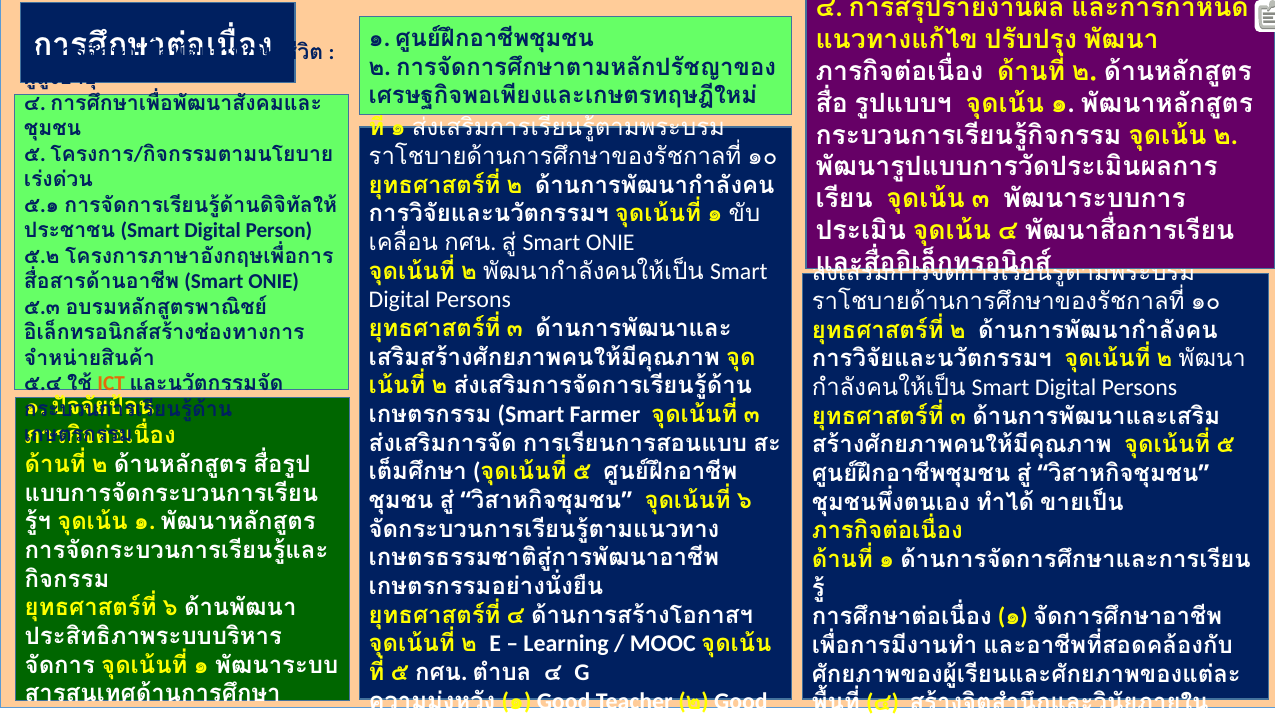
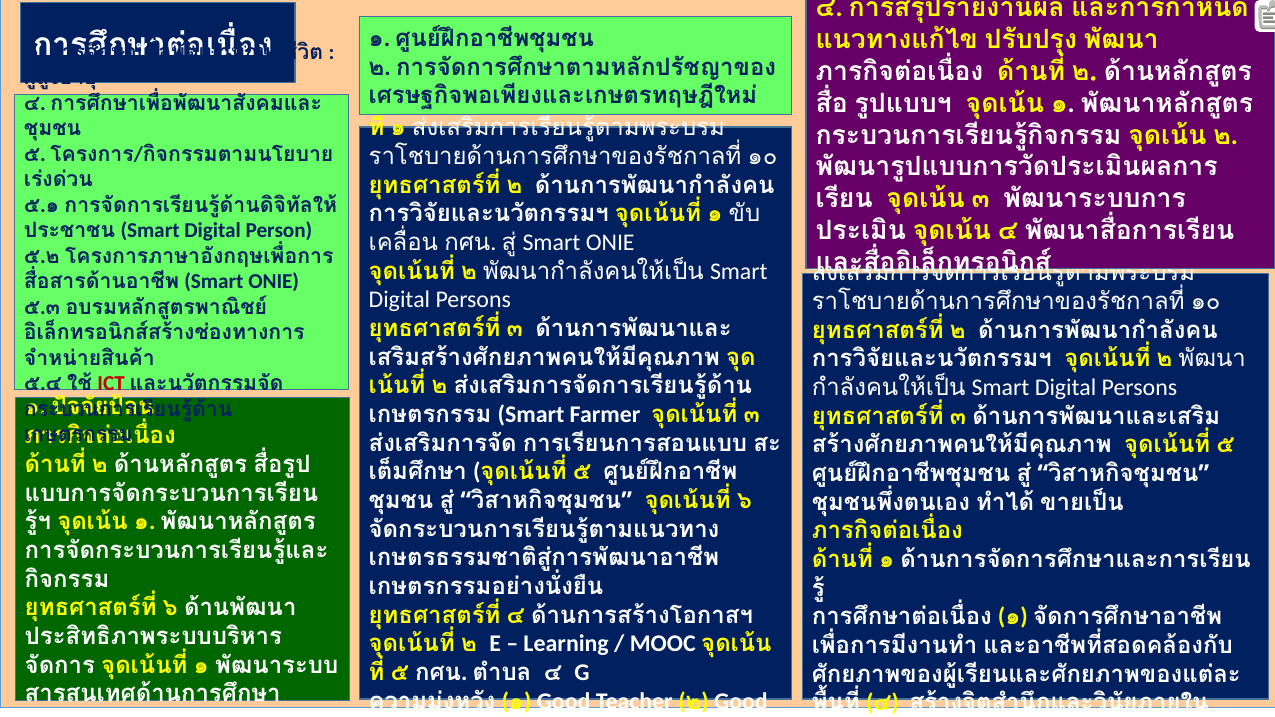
ICT colour: orange -> red (111, 384)
